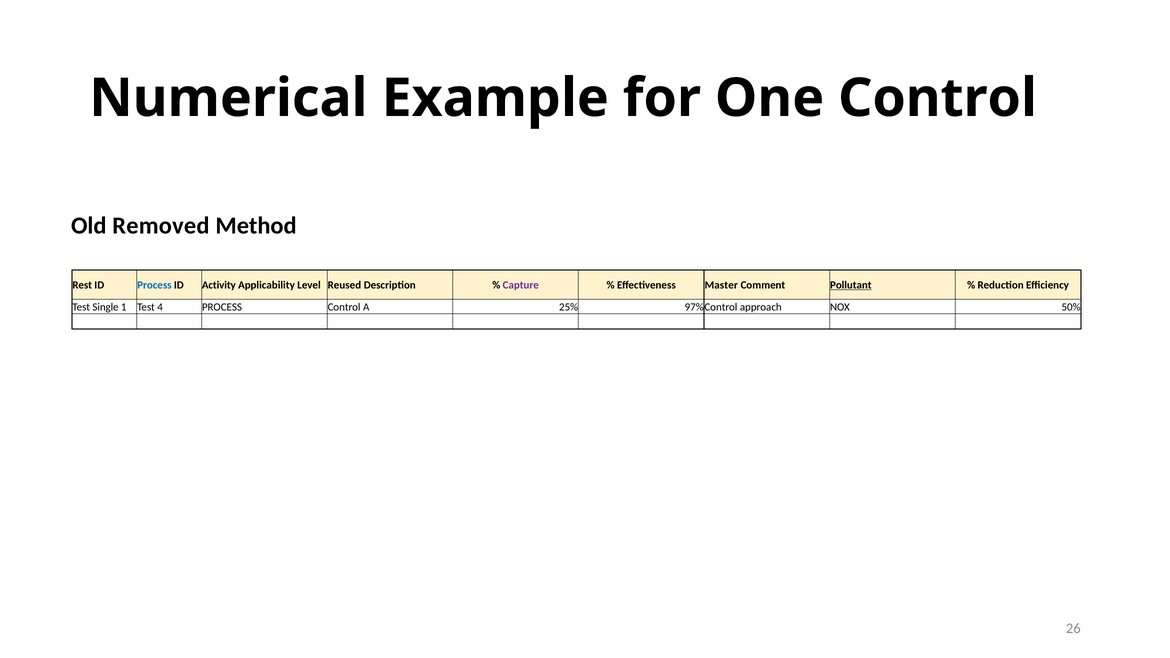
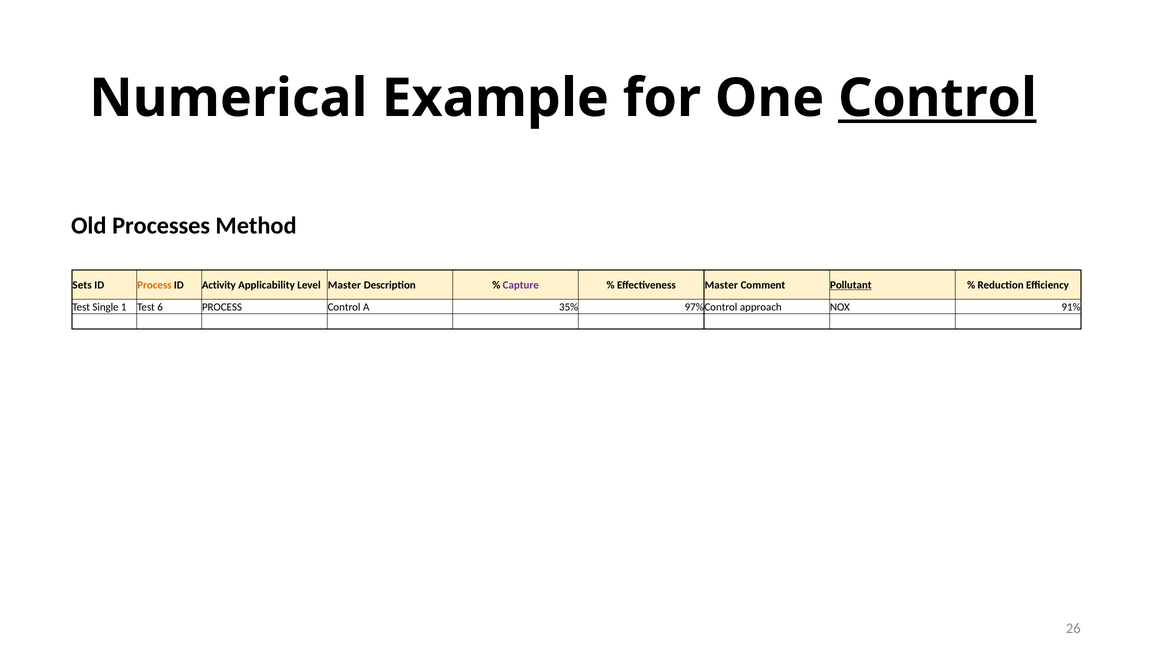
Control underline: none -> present (937, 98)
Removed: Removed -> Processes (161, 226)
Rest: Rest -> Sets (82, 285)
Process colour: blue -> orange (154, 285)
Level Reused: Reused -> Master (344, 285)
4: 4 -> 6 (160, 307)
25%: 25% -> 35% (569, 307)
50%: 50% -> 91% (1071, 307)
